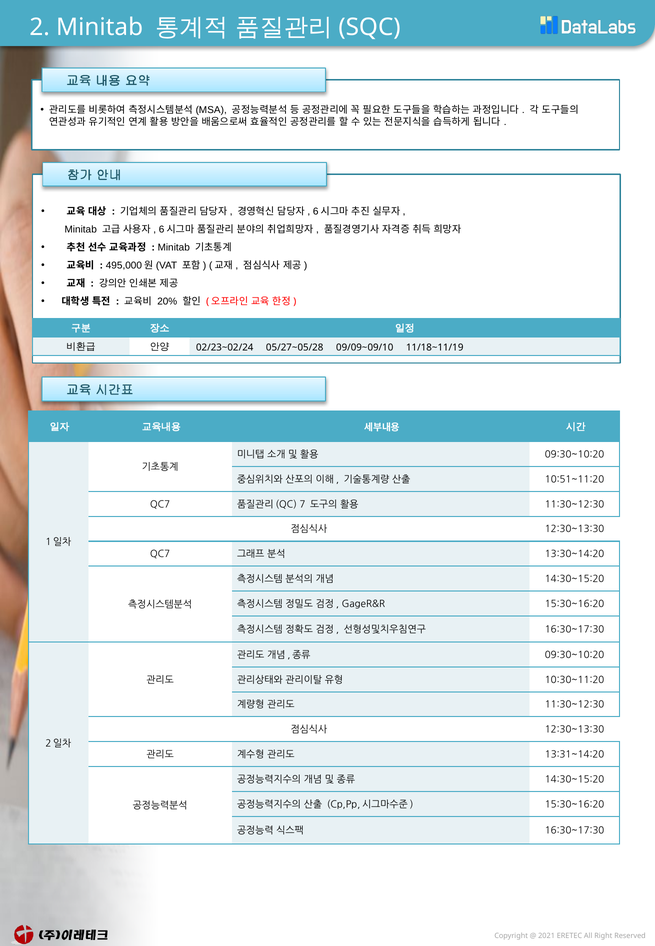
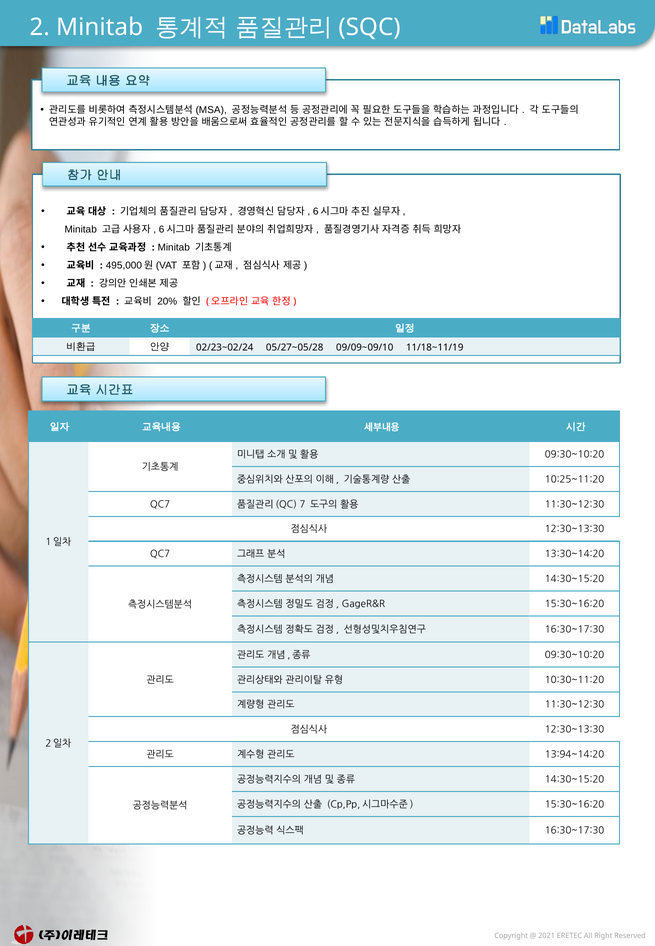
10:51~11:20: 10:51~11:20 -> 10:25~11:20 (575, 480)
13:31~14:20: 13:31~14:20 -> 13:94~14:20 (575, 755)
